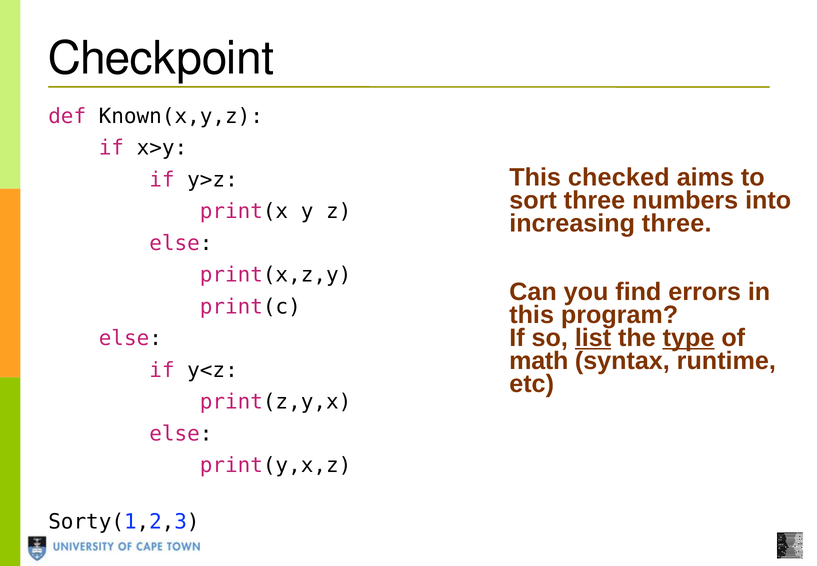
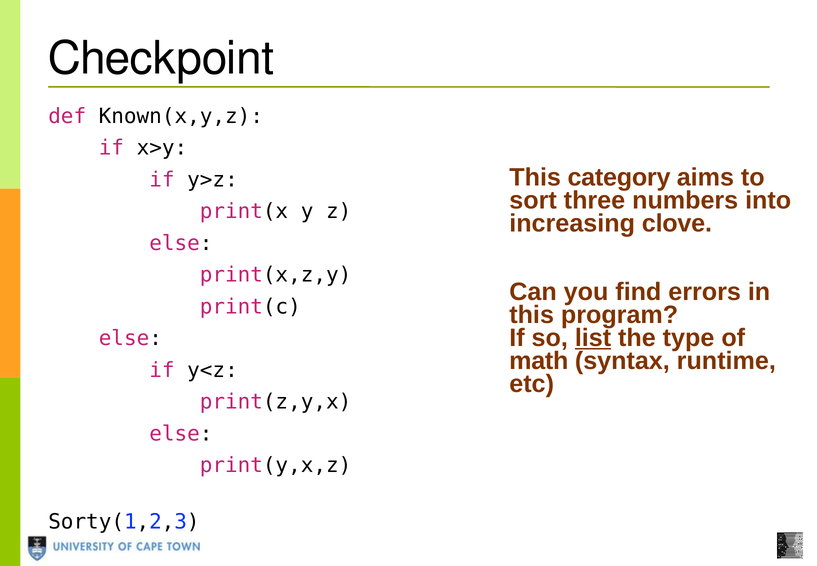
checked: checked -> category (619, 177)
increasing three: three -> clove (677, 223)
type underline: present -> none (689, 338)
